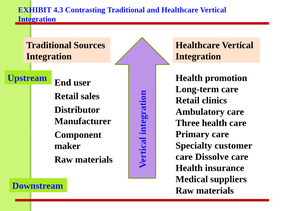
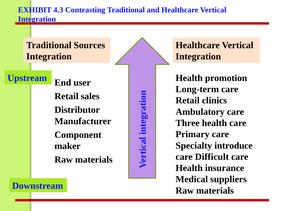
customer: customer -> introduce (234, 146)
Dissolve: Dissolve -> Difficult (212, 157)
